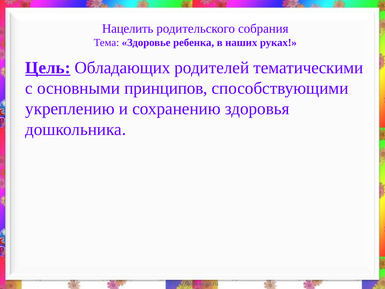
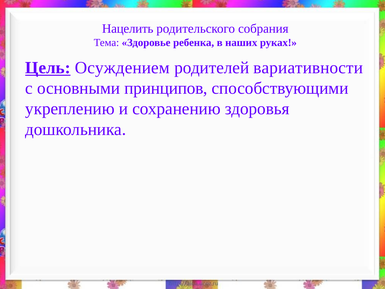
Обладающих: Обладающих -> Осуждением (122, 68)
тематическими: тематическими -> вариативности (308, 68)
